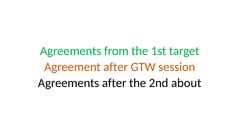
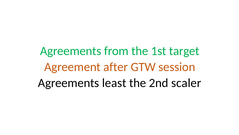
Agreements after: after -> least (114, 83)
about: about -> scaler (186, 83)
